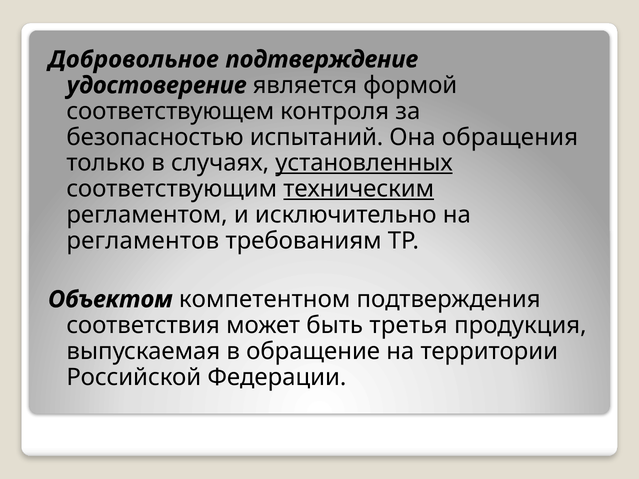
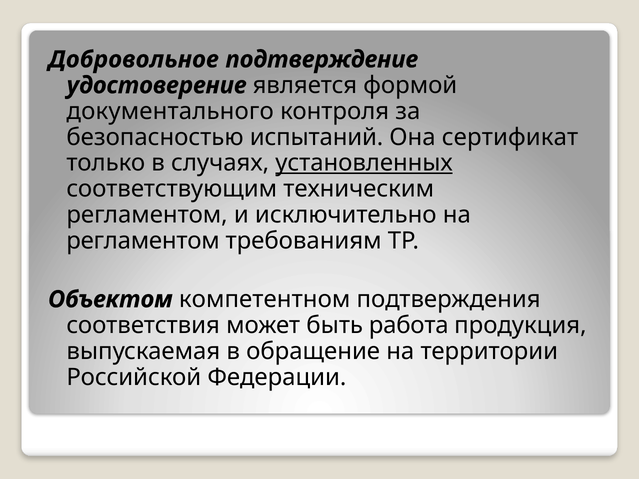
соответствующем: соответствующем -> документального (170, 111)
обращения: обращения -> сертификат (510, 137)
техническим underline: present -> none (359, 189)
регламентов: регламентов -> регламентом (143, 241)
третья: третья -> работа (409, 325)
